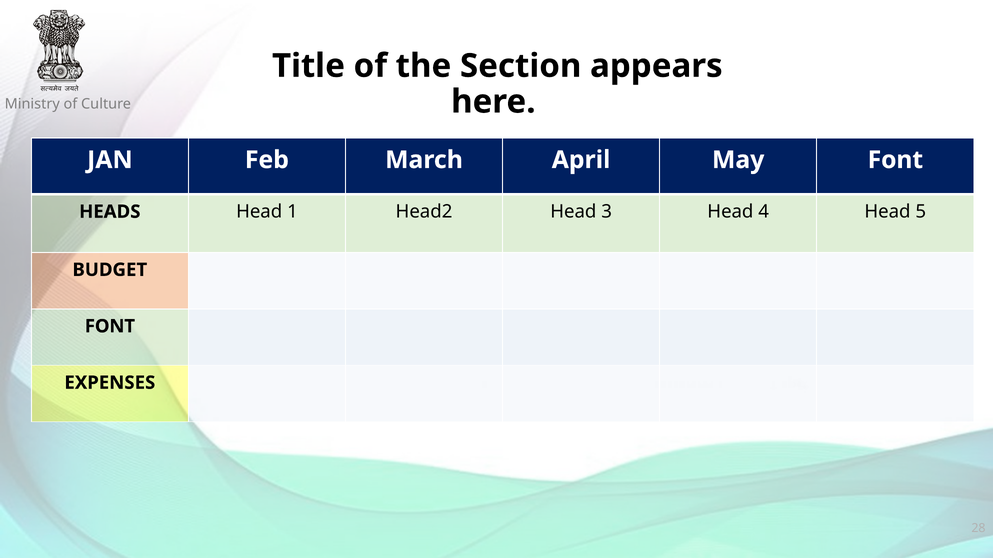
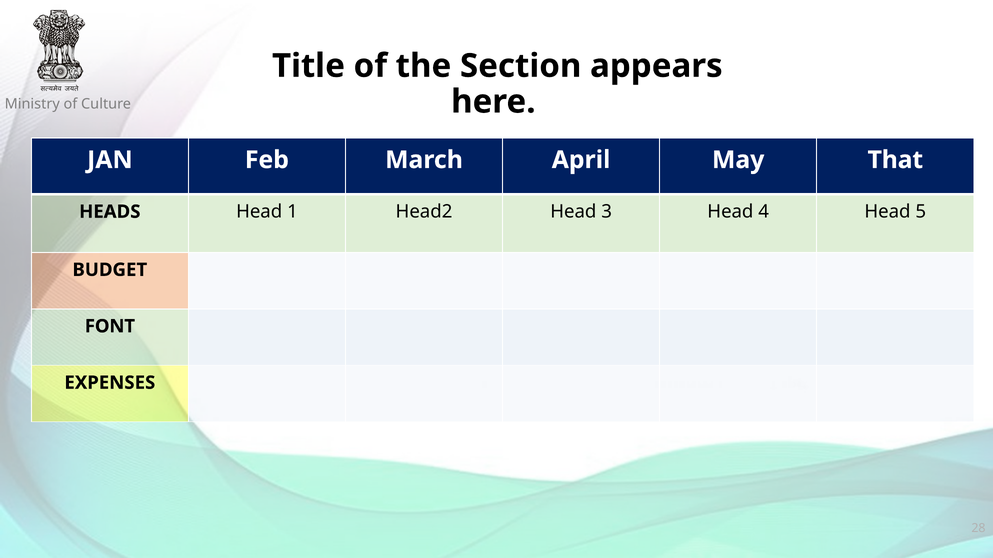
May Font: Font -> That (895, 160)
